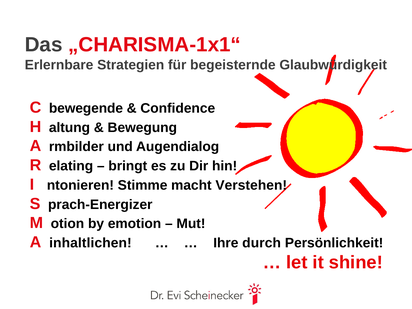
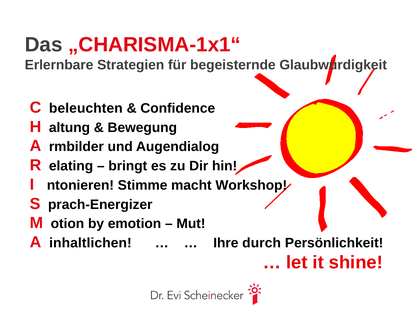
bewegende: bewegende -> beleuchten (86, 108)
Verstehen: Verstehen -> Workshop (251, 185)
